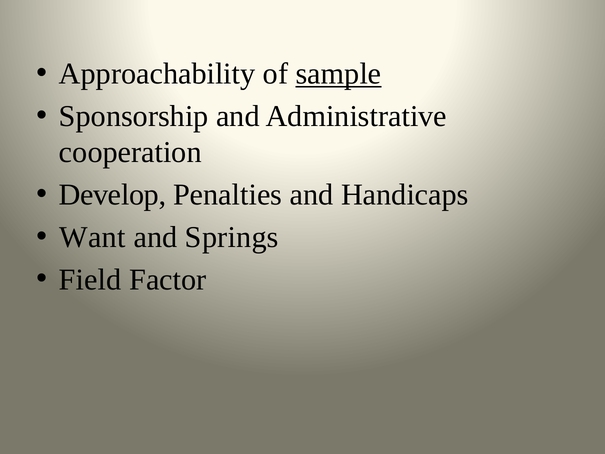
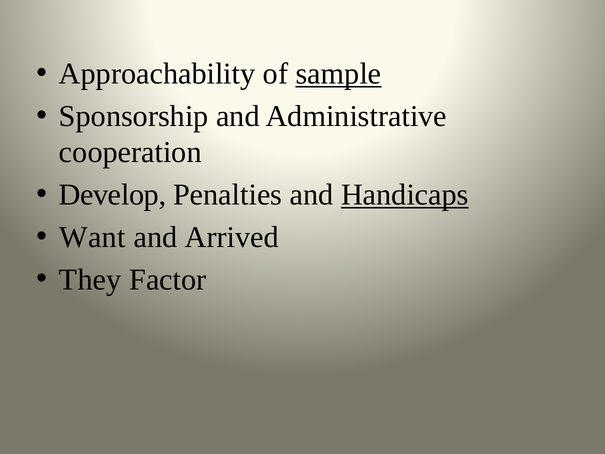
Handicaps underline: none -> present (405, 195)
Springs: Springs -> Arrived (232, 237)
Field: Field -> They (90, 279)
